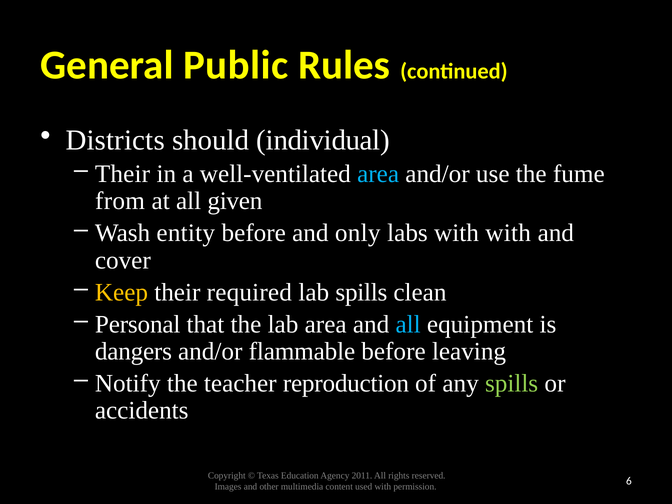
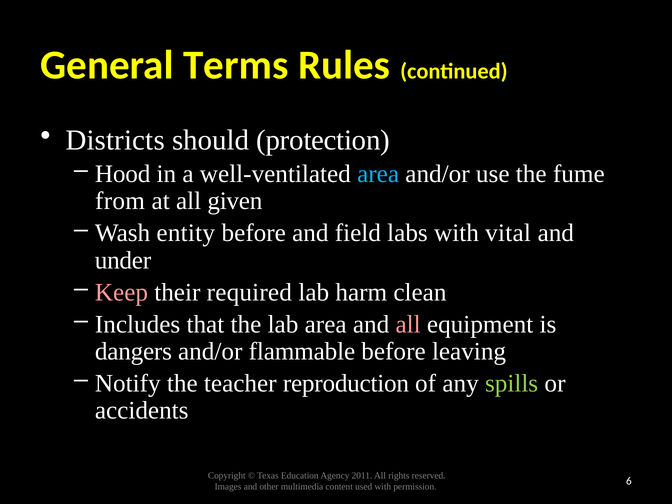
Public: Public -> Terms (236, 65)
individual: individual -> protection (323, 140)
Their: Their -> Hood (123, 174)
only: only -> field (358, 233)
with with: with -> vital (508, 233)
cover: cover -> under (123, 260)
Keep colour: yellow -> pink (121, 292)
lab spills: spills -> harm (361, 292)
Personal: Personal -> Includes (138, 324)
all colour: light blue -> pink (408, 324)
